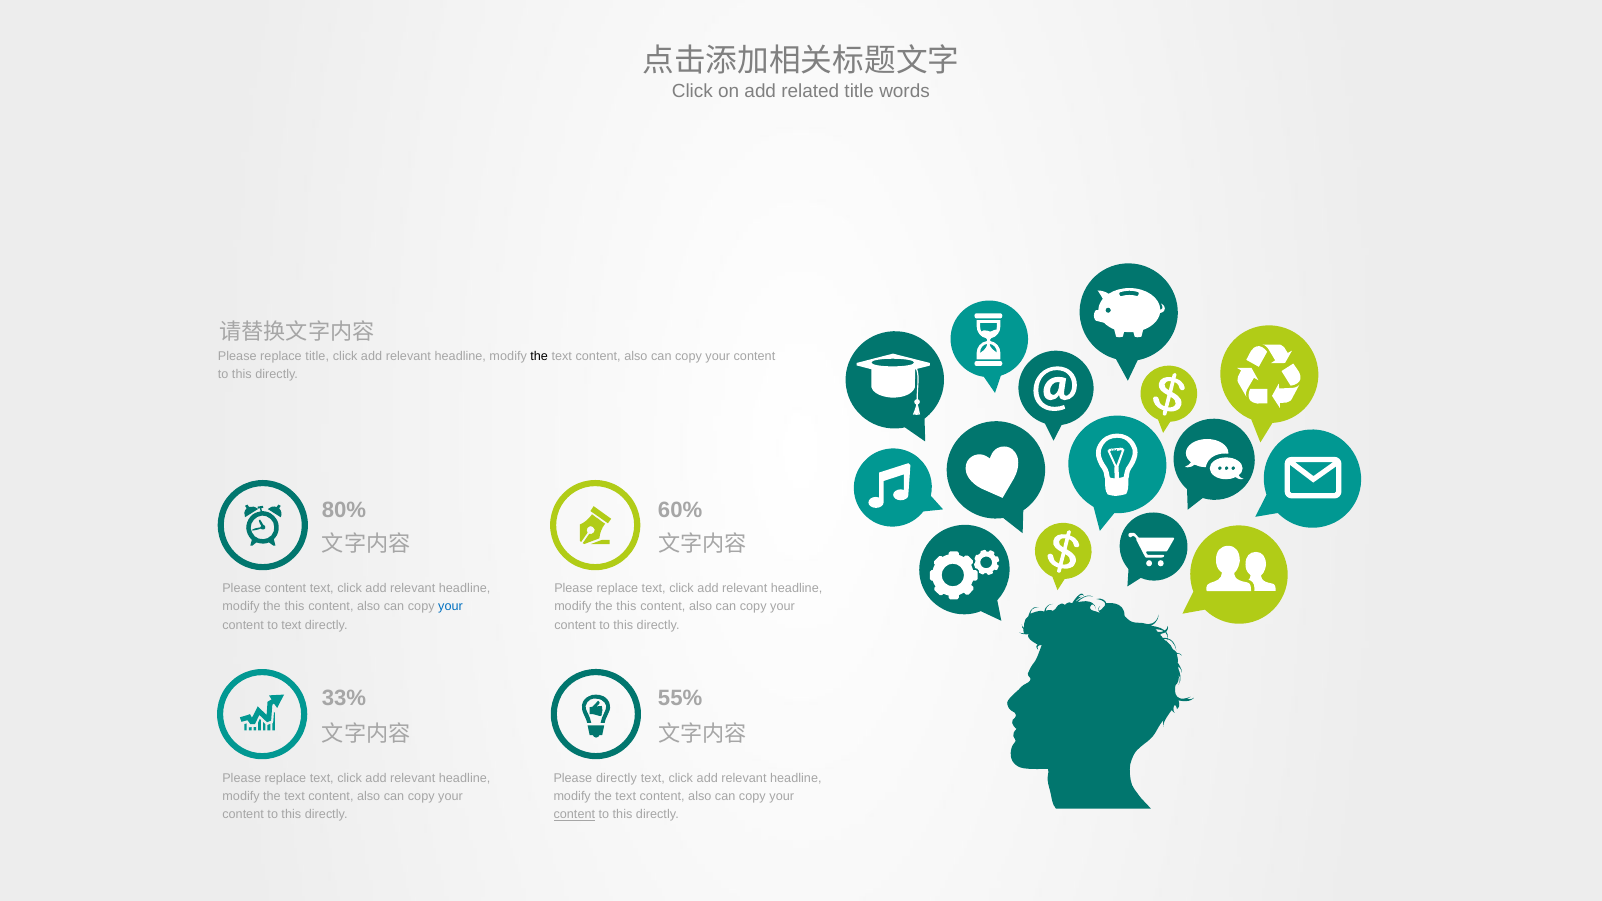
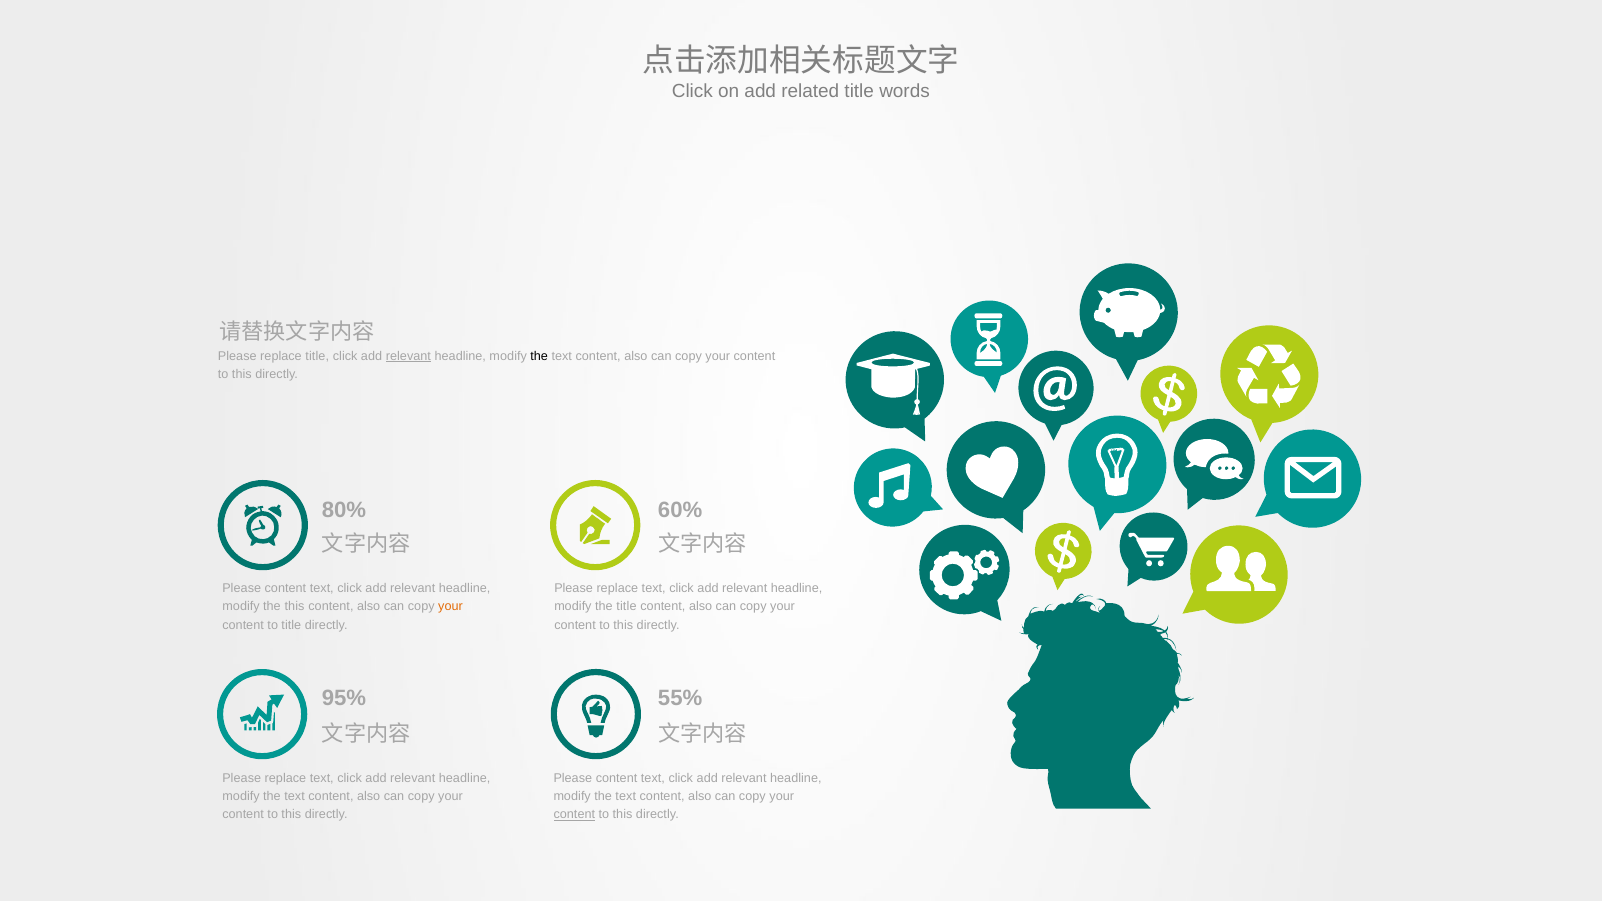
relevant underline: none -> present (408, 356)
your colour: blue -> orange (450, 607)
this: this -> title (626, 607)
to text: text -> title (291, 625)
33%: 33% -> 95% (344, 699)
directly: directly -> content (617, 779)
